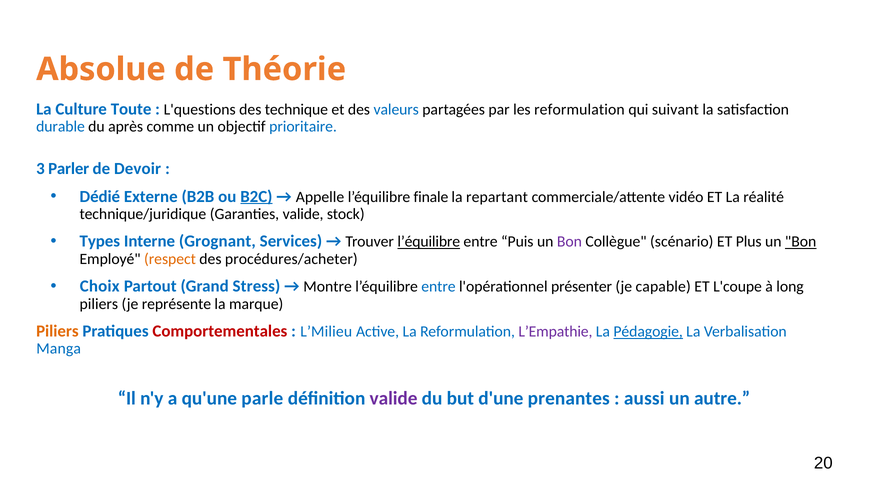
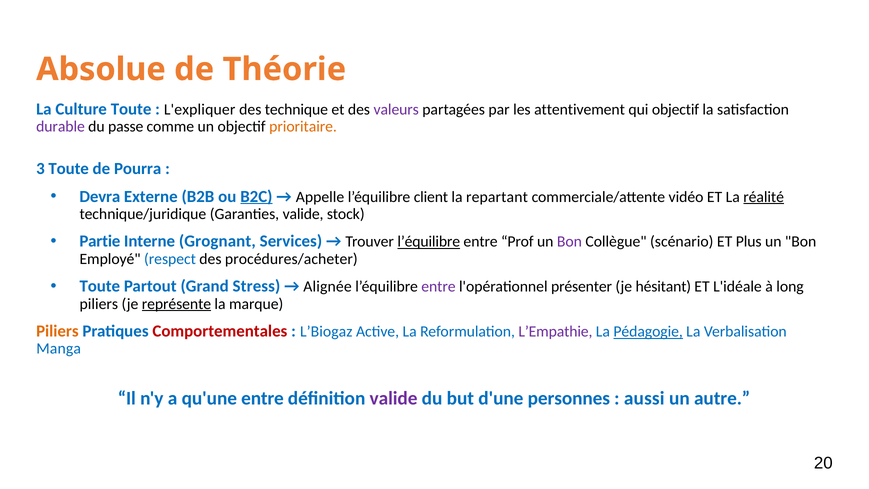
L'questions: L'questions -> L'expliquer (200, 109)
valeurs colour: blue -> purple (396, 109)
les reformulation: reformulation -> attentivement (580, 109)
qui suivant: suivant -> objectif (676, 109)
durable colour: blue -> purple (60, 127)
après: après -> passe (126, 127)
prioritaire colour: blue -> orange (303, 127)
3 Parler: Parler -> Toute (69, 169)
Devoir: Devoir -> Pourra (138, 169)
Dédié: Dédié -> Devra (100, 196)
finale: finale -> client (431, 197)
réalité underline: none -> present (764, 197)
Types: Types -> Partie (100, 241)
Puis: Puis -> Prof (517, 242)
Bon underline: present -> none (801, 242)
respect colour: orange -> blue (170, 259)
Choix: Choix -> Toute (100, 286)
Montre: Montre -> Alignée (328, 287)
entre colour: blue -> purple (438, 287)
capable: capable -> hésitant (663, 287)
L'coupe: L'coupe -> L'idéale (737, 287)
représente underline: none -> present (176, 304)
L’Milieu: L’Milieu -> L’Biogaz (326, 331)
qu'une parle: parle -> entre (263, 398)
prenantes: prenantes -> personnes (569, 398)
